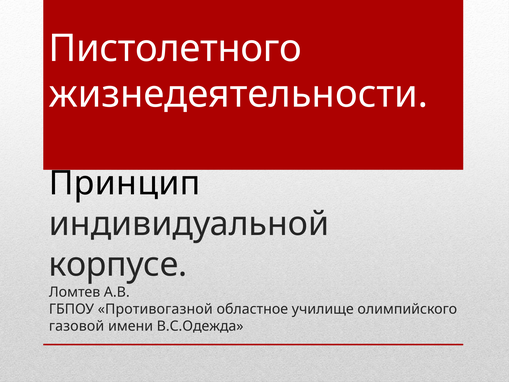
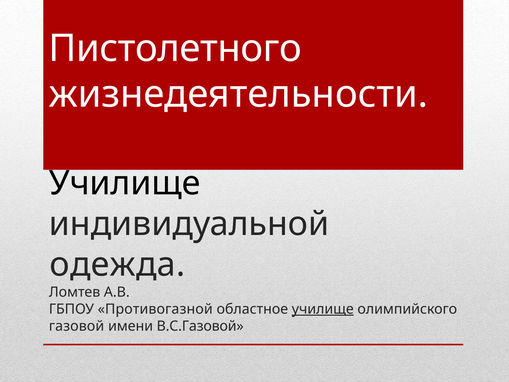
Принцип: Принцип -> Училище (125, 183)
корпусе: корпусе -> одежда (117, 264)
училище underline: none -> present (323, 309)
В.С.Одежда: В.С.Одежда -> В.С.Газовой (200, 326)
